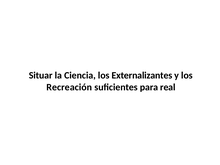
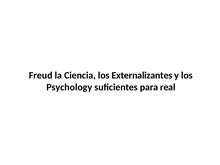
Situar: Situar -> Freud (41, 75)
Recreación: Recreación -> Psychology (69, 87)
